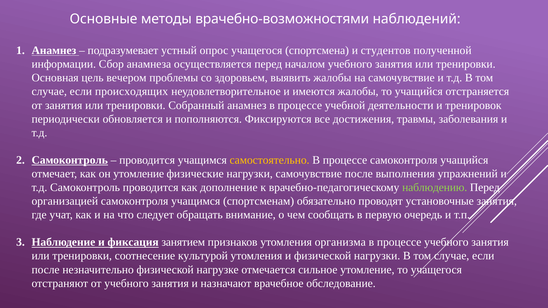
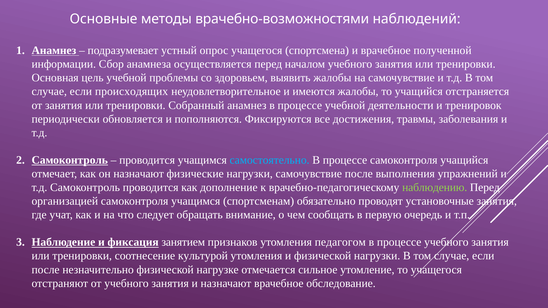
и студентов: студентов -> врачебное (386, 51)
цель вечером: вечером -> учебной (126, 78)
самостоятельно colour: yellow -> light blue (270, 160)
он утомление: утомление -> назначают (139, 174)
организма: организма -> педагогом (340, 242)
